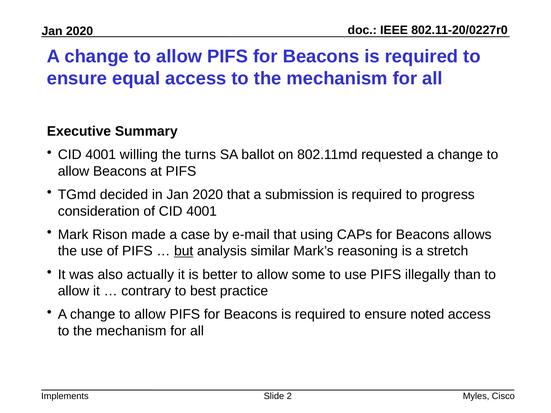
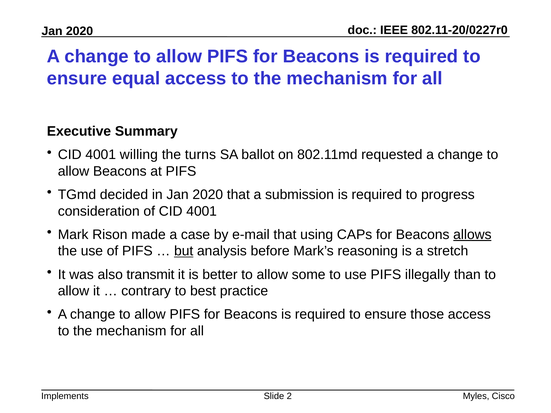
allows underline: none -> present (472, 235)
similar: similar -> before (270, 251)
actually: actually -> transmit (150, 275)
noted: noted -> those (427, 315)
